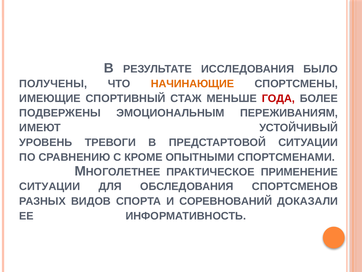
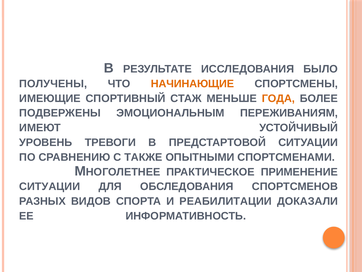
ГОДА colour: red -> orange (278, 98)
КРОМЕ: КРОМЕ -> ТАКЖЕ (143, 157)
СОРЕВНОВАНИЙ: СОРЕВНОВАНИЙ -> РЕАБИЛИТАЦИИ (226, 201)
